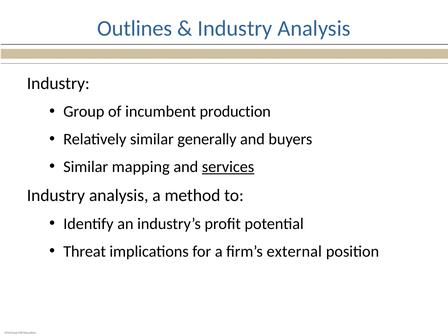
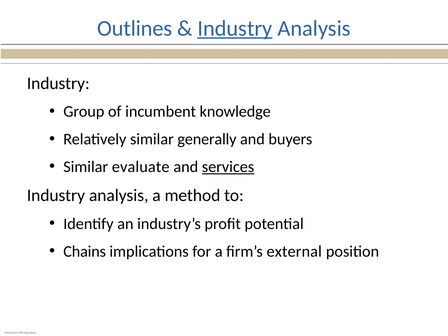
Industry underline: none -> present (235, 28)
production: production -> knowledge (235, 112)
mapping: mapping -> evaluate (141, 167)
Threat: Threat -> Chains (85, 251)
